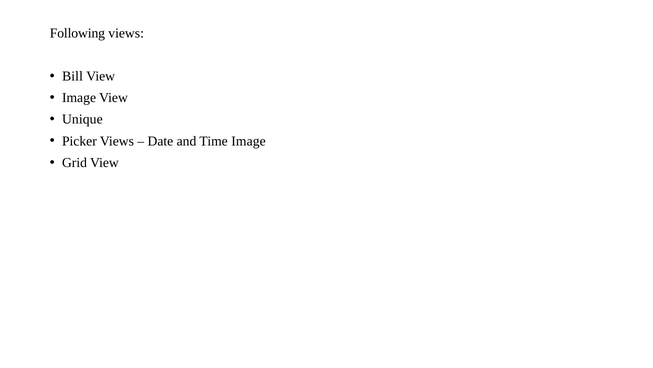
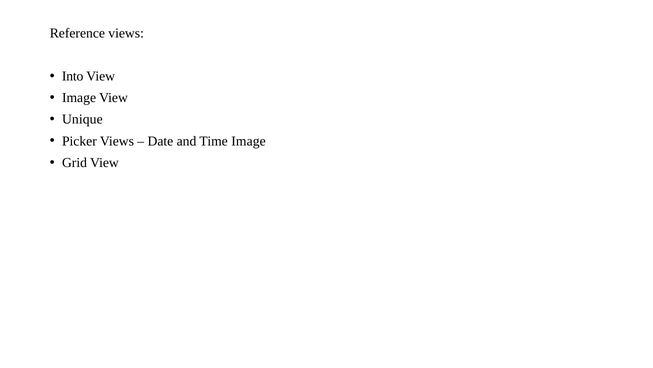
Following: Following -> Reference (77, 33)
Bill: Bill -> Into (73, 76)
